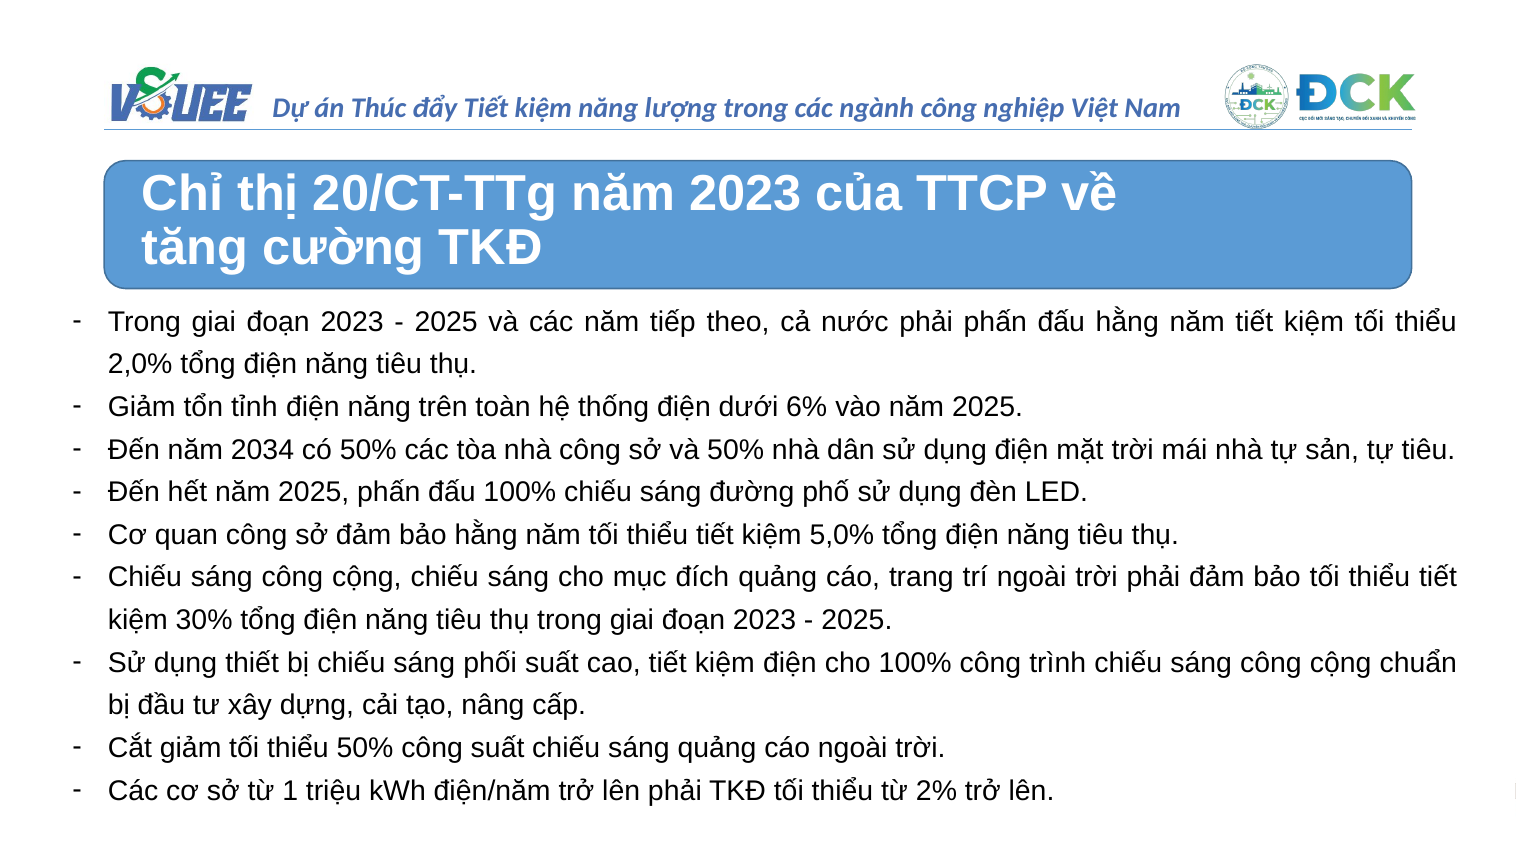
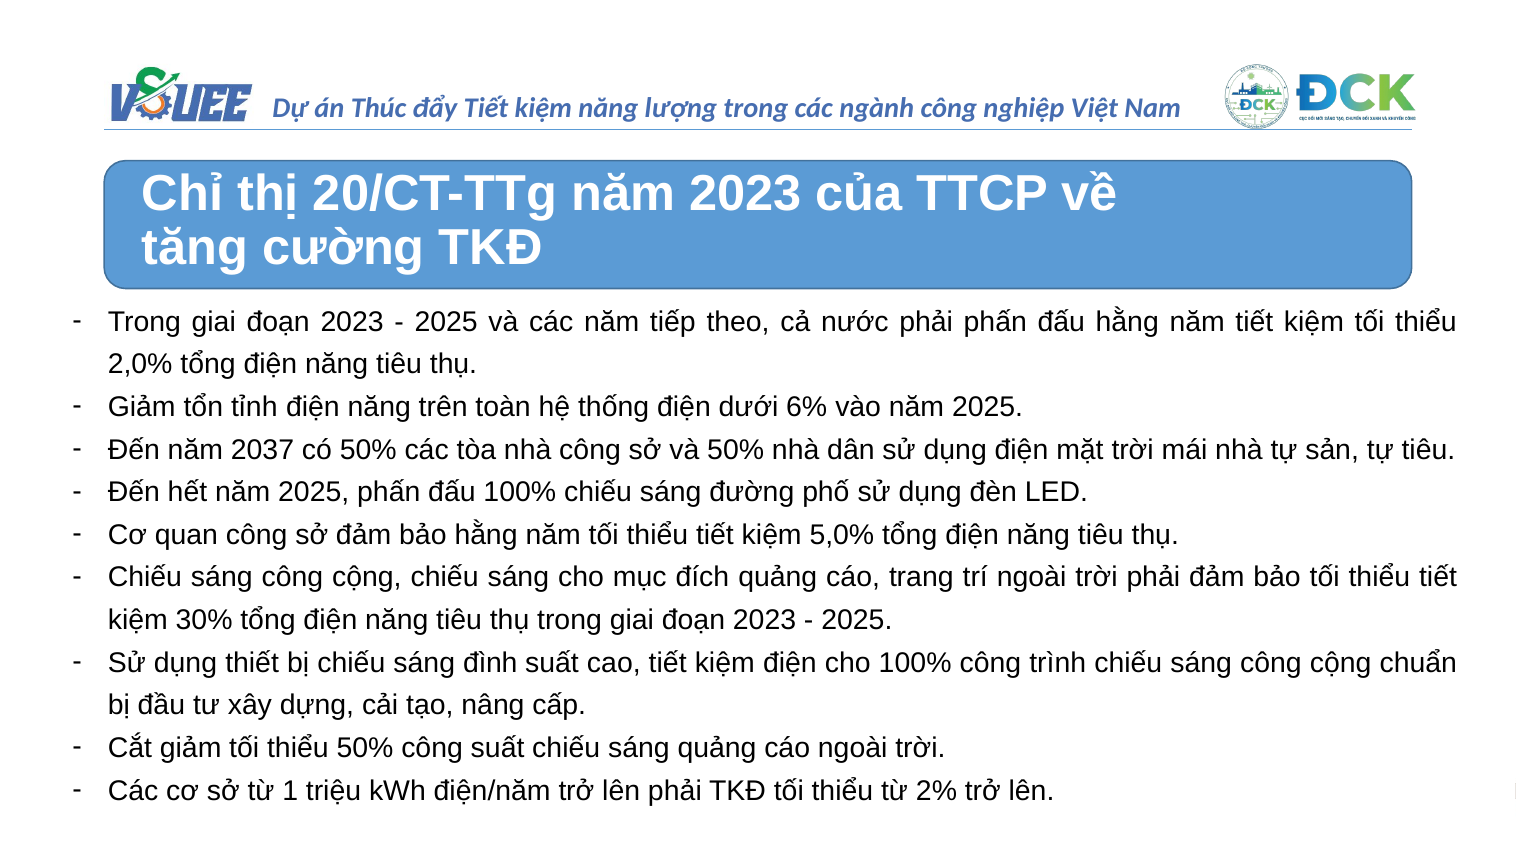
2034: 2034 -> 2037 (263, 449)
phối: phối -> đình (490, 663)
